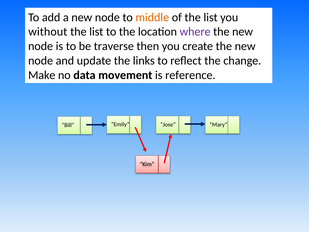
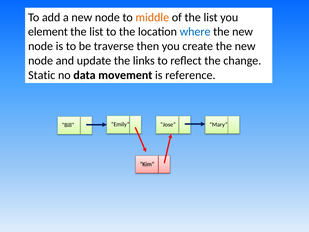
without: without -> element (48, 32)
where colour: purple -> blue (195, 32)
Make: Make -> Static (42, 75)
